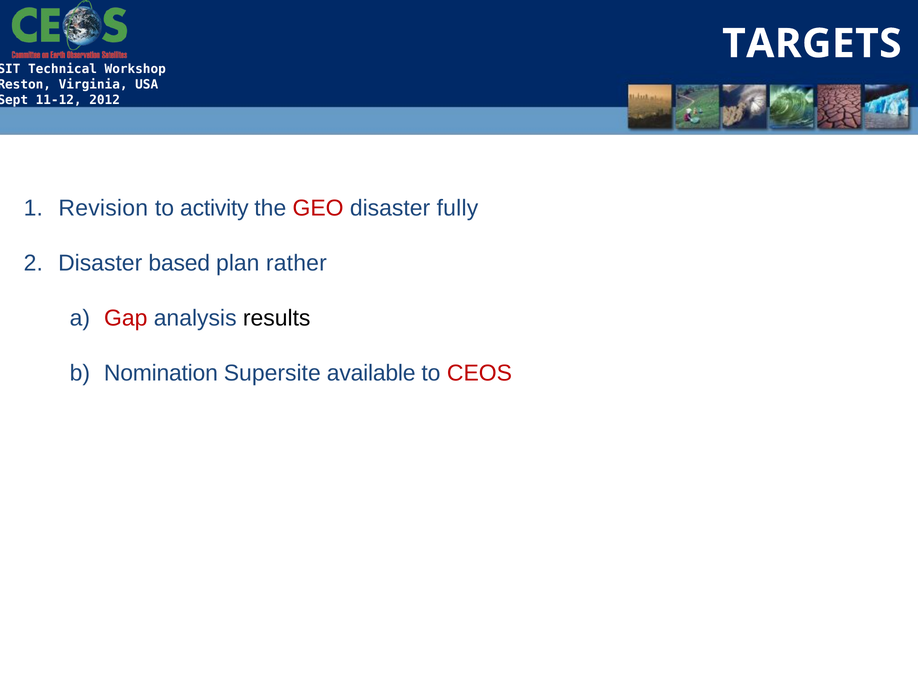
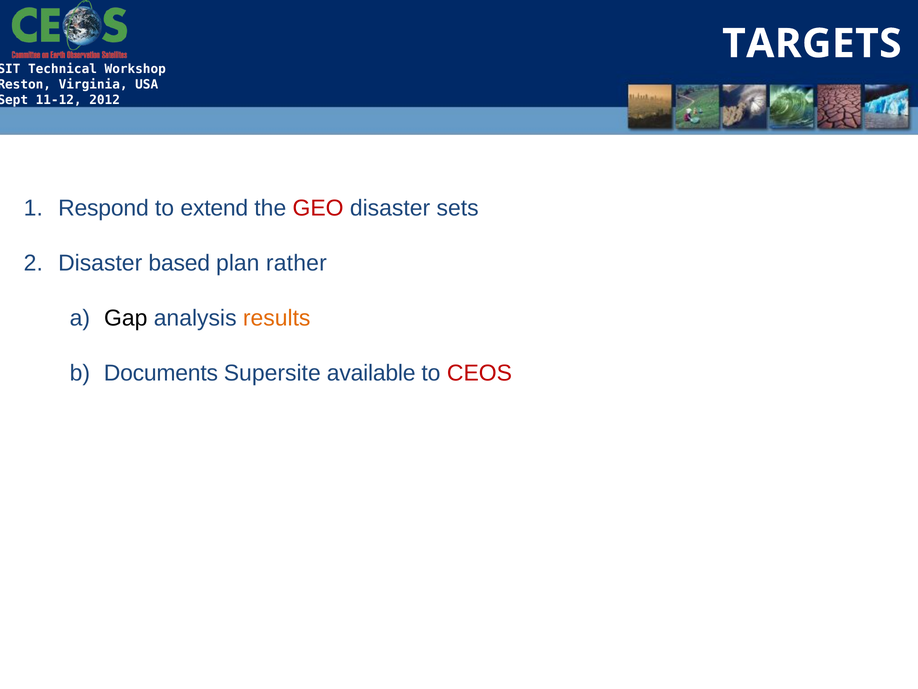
Revision: Revision -> Respond (103, 208)
activity: activity -> extend (214, 208)
fully: fully -> sets (458, 208)
Gap colour: red -> black (126, 318)
results colour: black -> orange (277, 318)
Nomination: Nomination -> Documents (161, 373)
